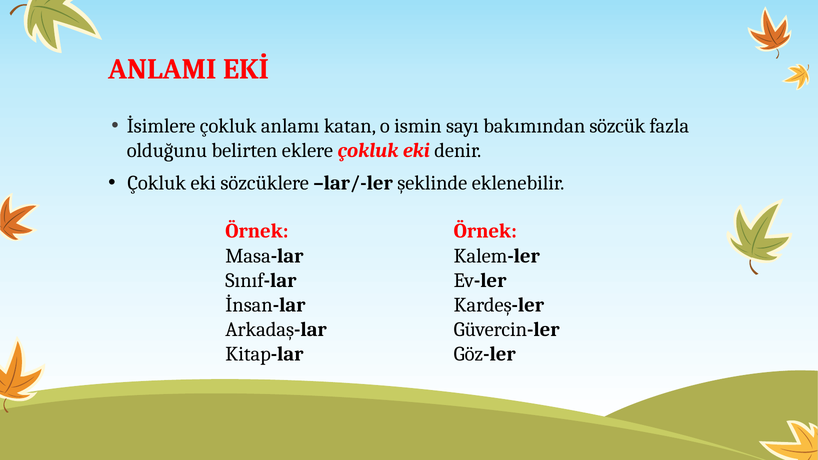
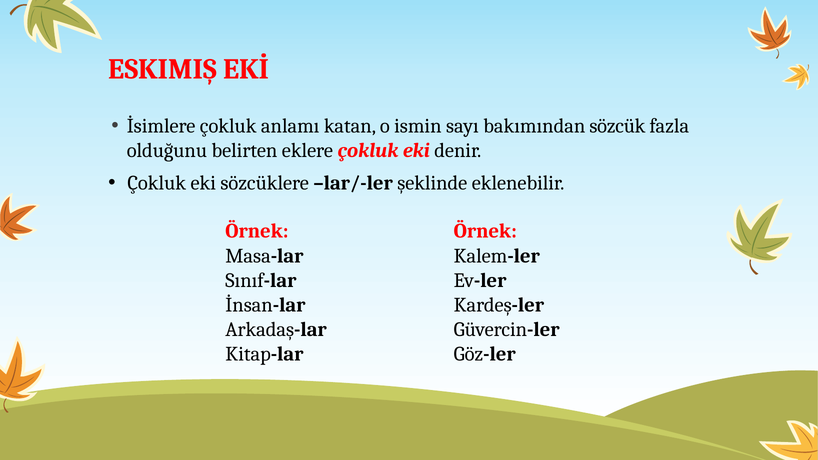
ANLAMI: ANLAMI -> ESKIMIŞ (163, 69)
